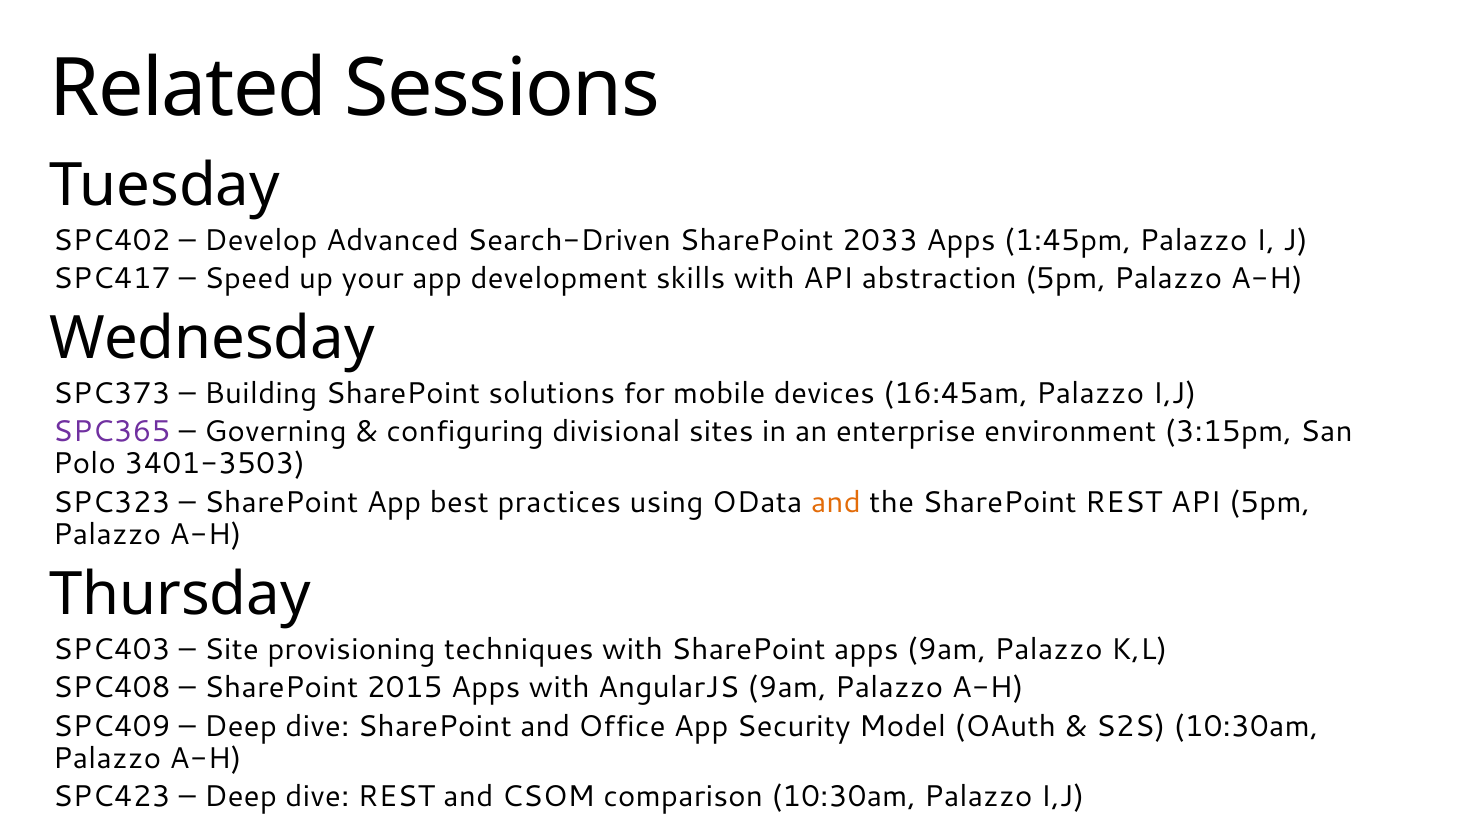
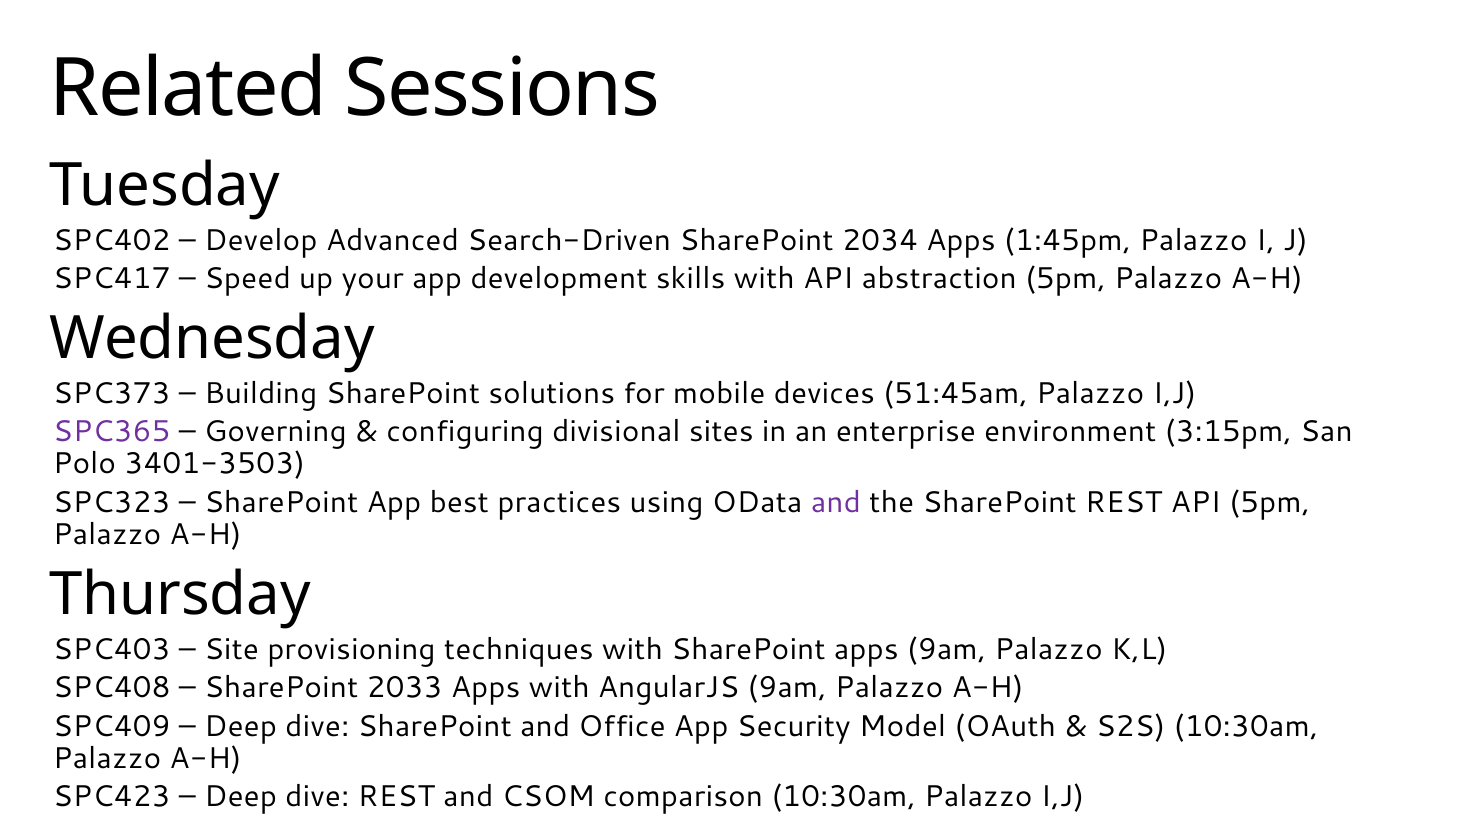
2033: 2033 -> 2034 (880, 240)
16:45am: 16:45am -> 51:45am (955, 394)
and colour: orange -> purple (836, 503)
2015: 2015 -> 2033 (405, 688)
